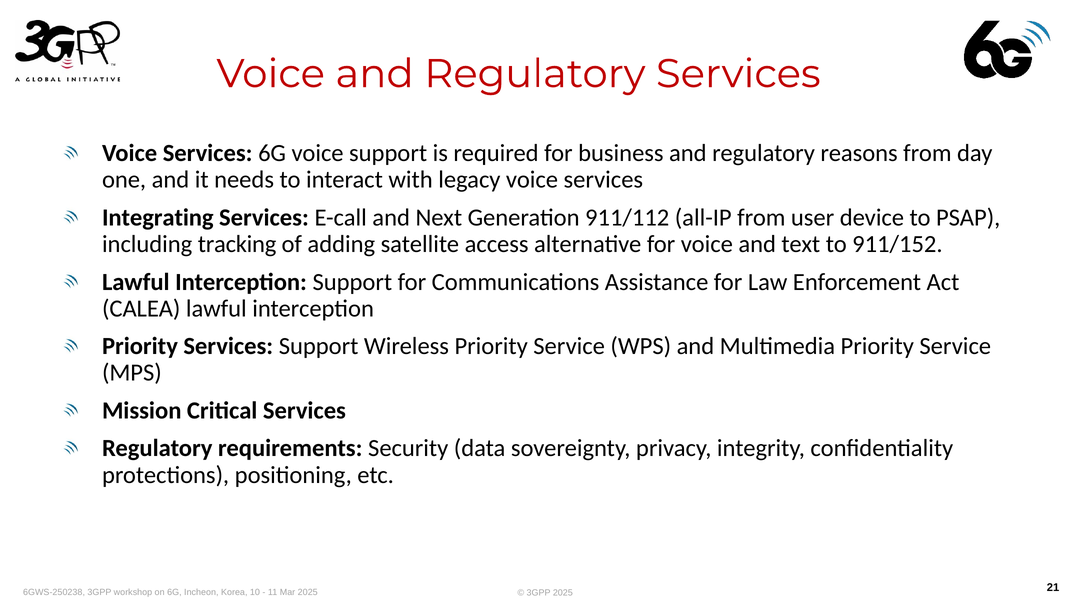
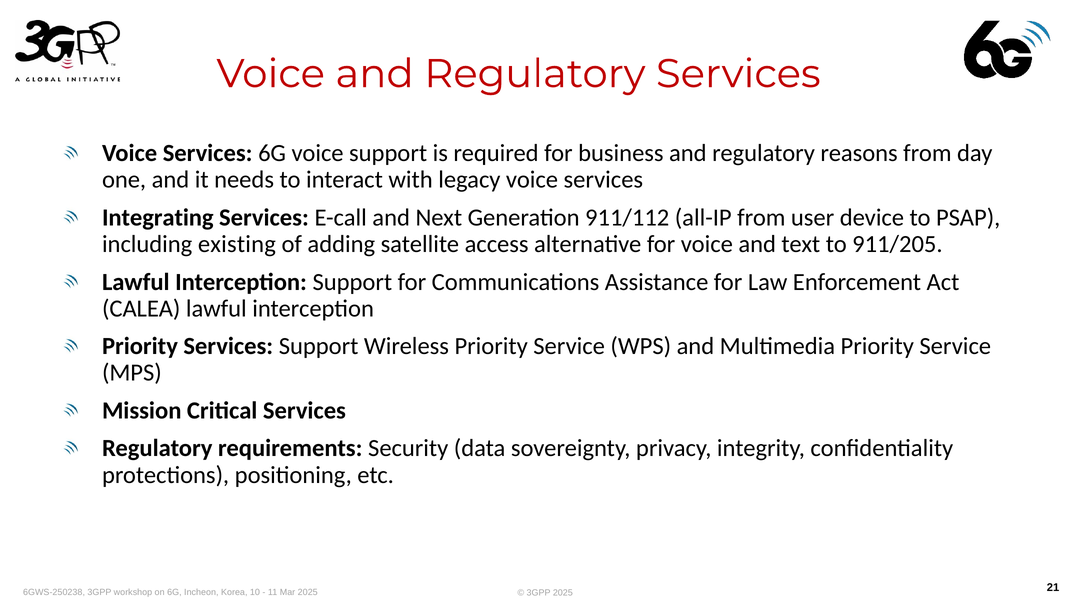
tracking: tracking -> existing (237, 244)
911/152: 911/152 -> 911/205 (897, 244)
